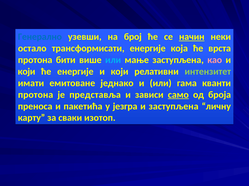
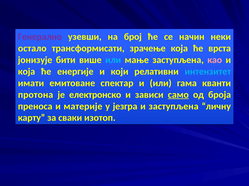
Генерално colour: blue -> purple (40, 37)
начин underline: present -> none (192, 37)
трансформисати енергије: енергије -> зрачење (148, 49)
протона: протона -> јонизује (35, 60)
који: који -> која (27, 72)
интензитет colour: light green -> light blue (208, 72)
једнако: једнако -> спектар (117, 83)
представља: представља -> електронско (95, 95)
пакетића: пакетића -> материје (83, 107)
